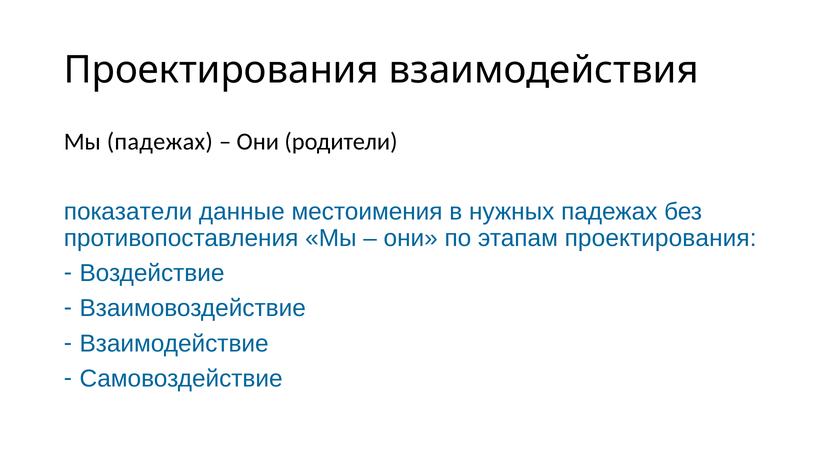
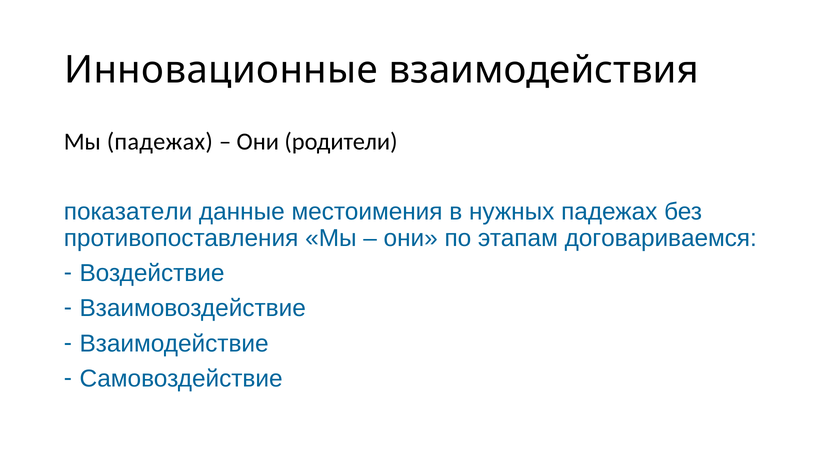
Проектирования: Проектирования -> Инновационные (221, 70)
этапам проектирования: проектирования -> договариваемся (661, 238)
